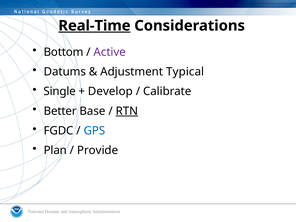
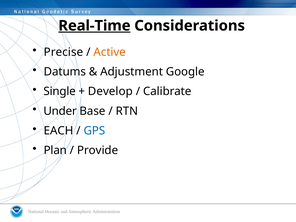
Bottom: Bottom -> Precise (63, 52)
Active colour: purple -> orange (110, 52)
Typical: Typical -> Google (185, 72)
Better: Better -> Under (60, 111)
RTN underline: present -> none (127, 111)
FGDC: FGDC -> EACH (59, 131)
